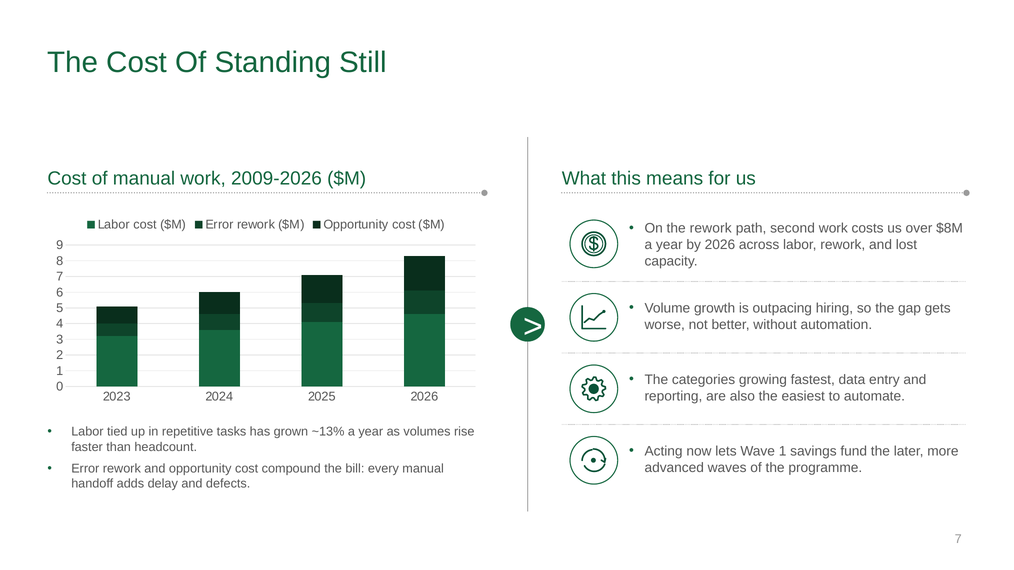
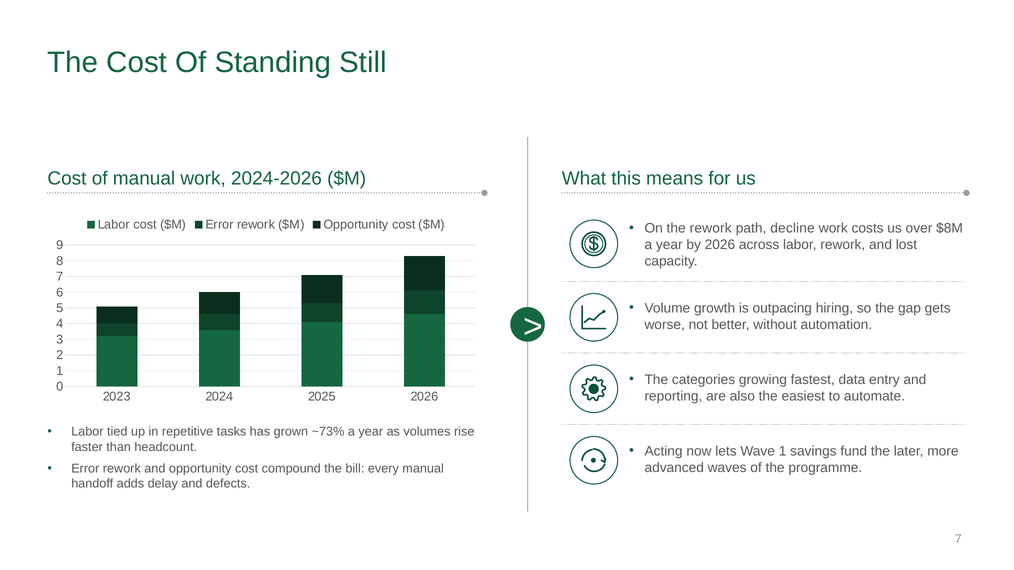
2009-2026: 2009-2026 -> 2024-2026 (276, 179)
second: second -> decline (793, 228)
~13%: ~13% -> ~73% (328, 432)
